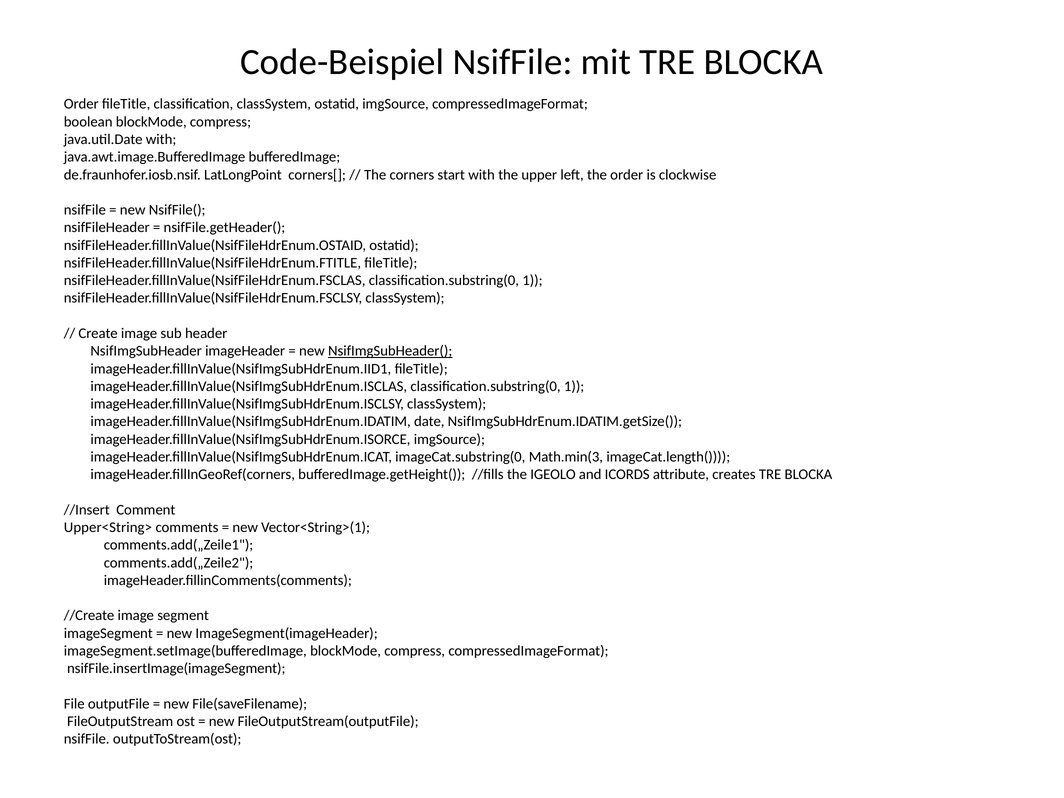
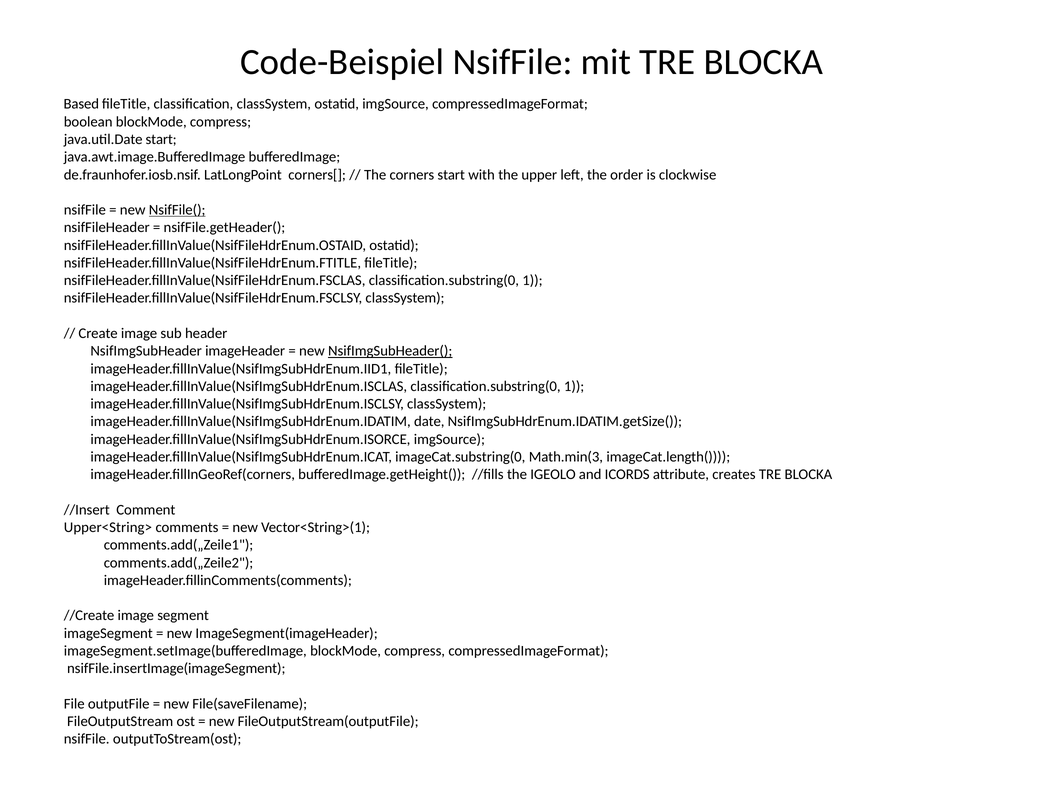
Order: Order -> Based (81, 104)
java.util.Date with: with -> start (161, 139)
NsifFile( underline: none -> present (177, 210)
